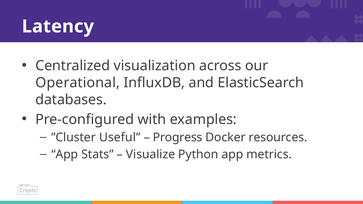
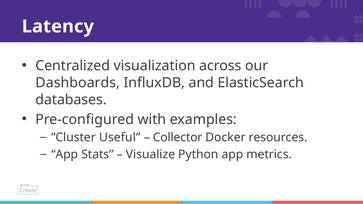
Operational: Operational -> Dashboards (78, 83)
Progress: Progress -> Collector (178, 137)
